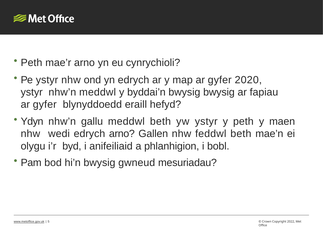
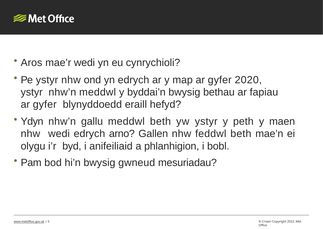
Peth: Peth -> Aros (31, 62)
mae’r arno: arno -> wedi (84, 62)
bwysig bwysig: bwysig -> bethau (219, 92)
